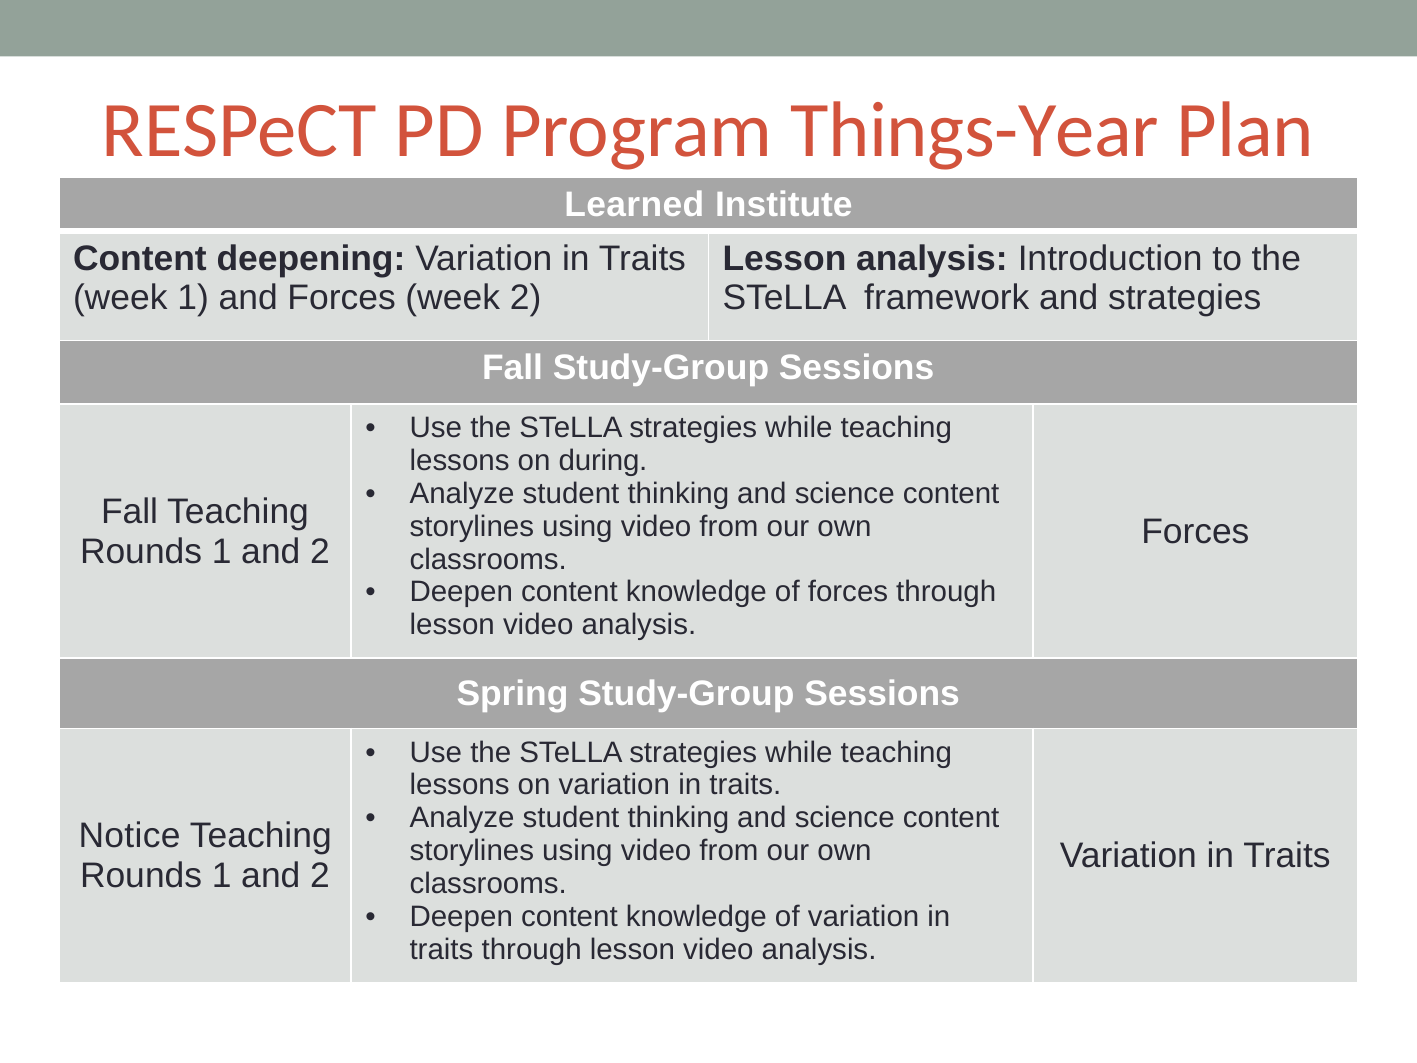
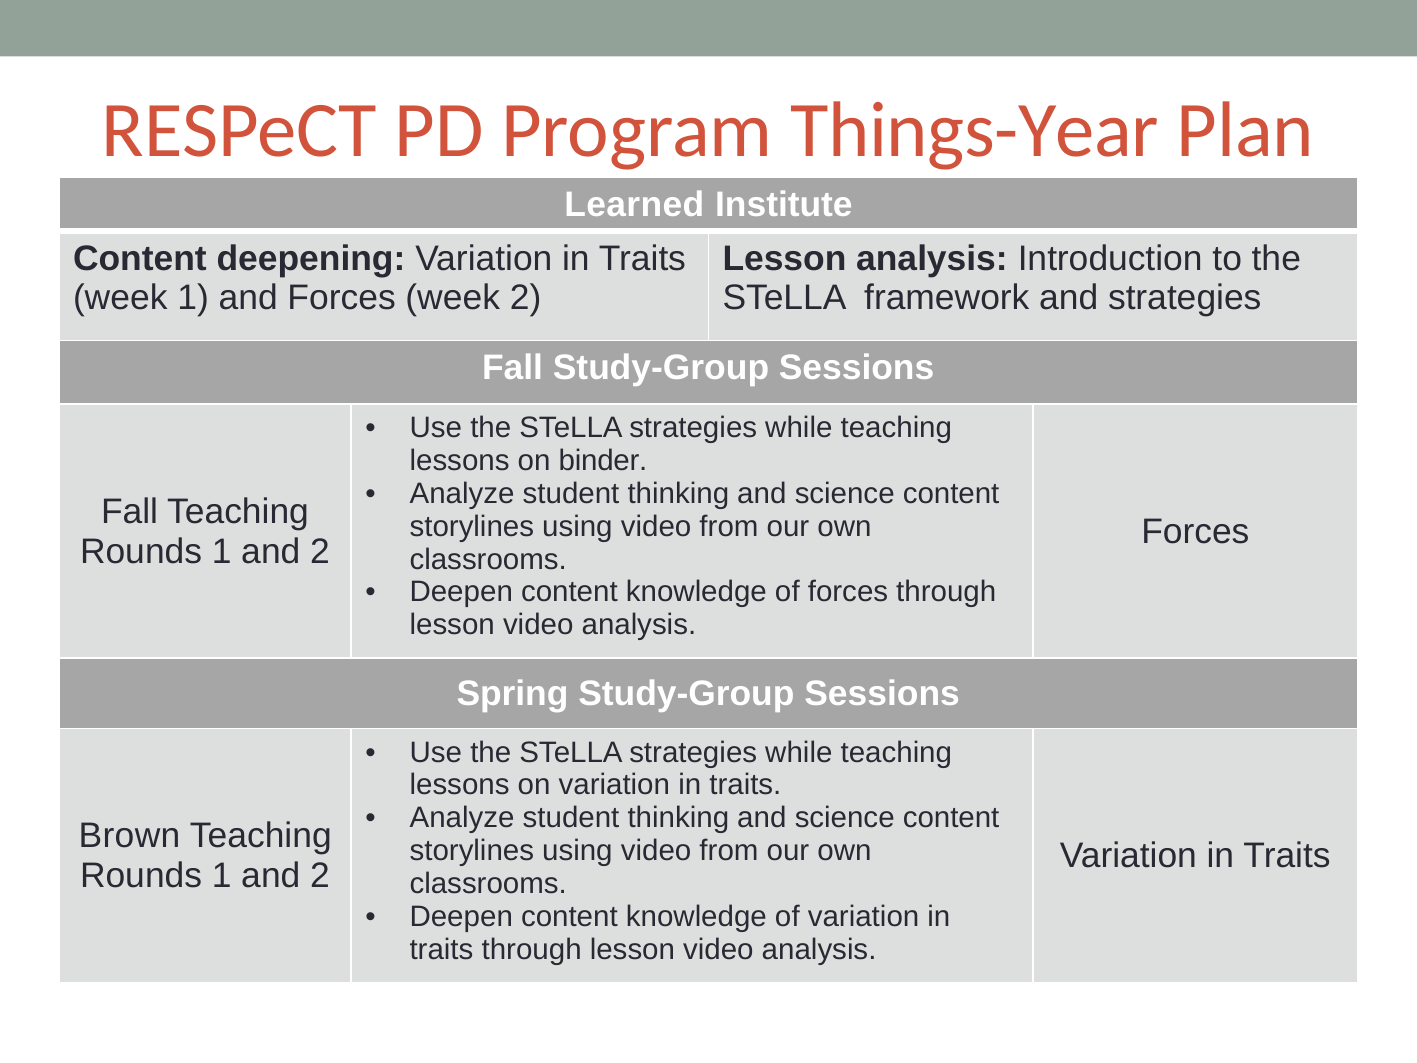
during: during -> binder (603, 461)
Notice: Notice -> Brown (130, 836)
